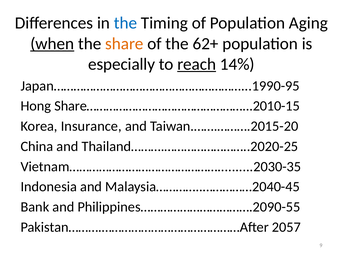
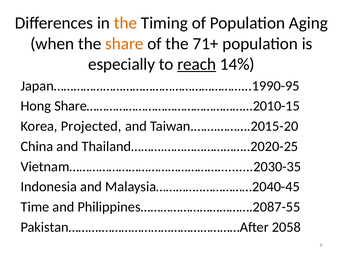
the colour: blue -> orange (125, 23)
when underline: present -> none (52, 44)
62+: 62+ -> 71+ (206, 44)
Insurance: Insurance -> Projected (91, 126)
Bank: Bank -> Time (35, 207)
Philippines…………………………….2090-55: Philippines…………………………….2090-55 -> Philippines…………………………….2087-55 (189, 207)
2057: 2057 -> 2058 (286, 227)
